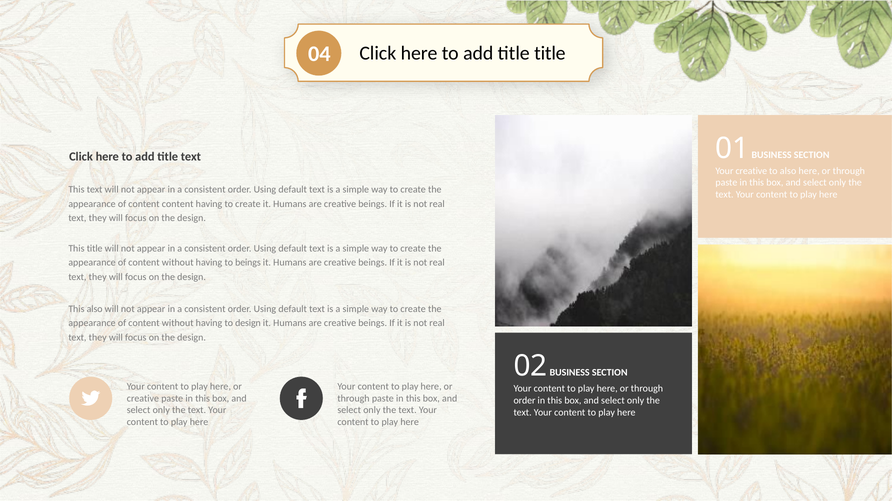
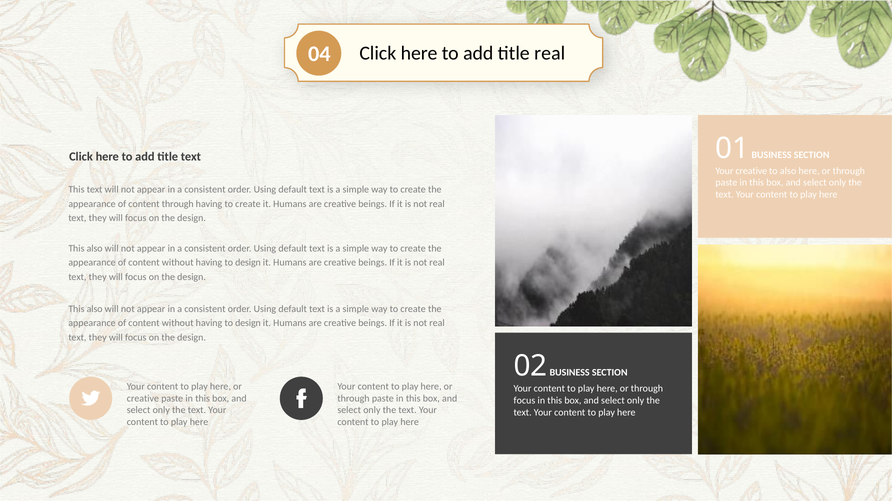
title title: title -> real (550, 53)
content content: content -> through (178, 204)
title: title -> also (95, 249)
beings: beings -> design (248, 263)
order: order -> focus (524, 401)
